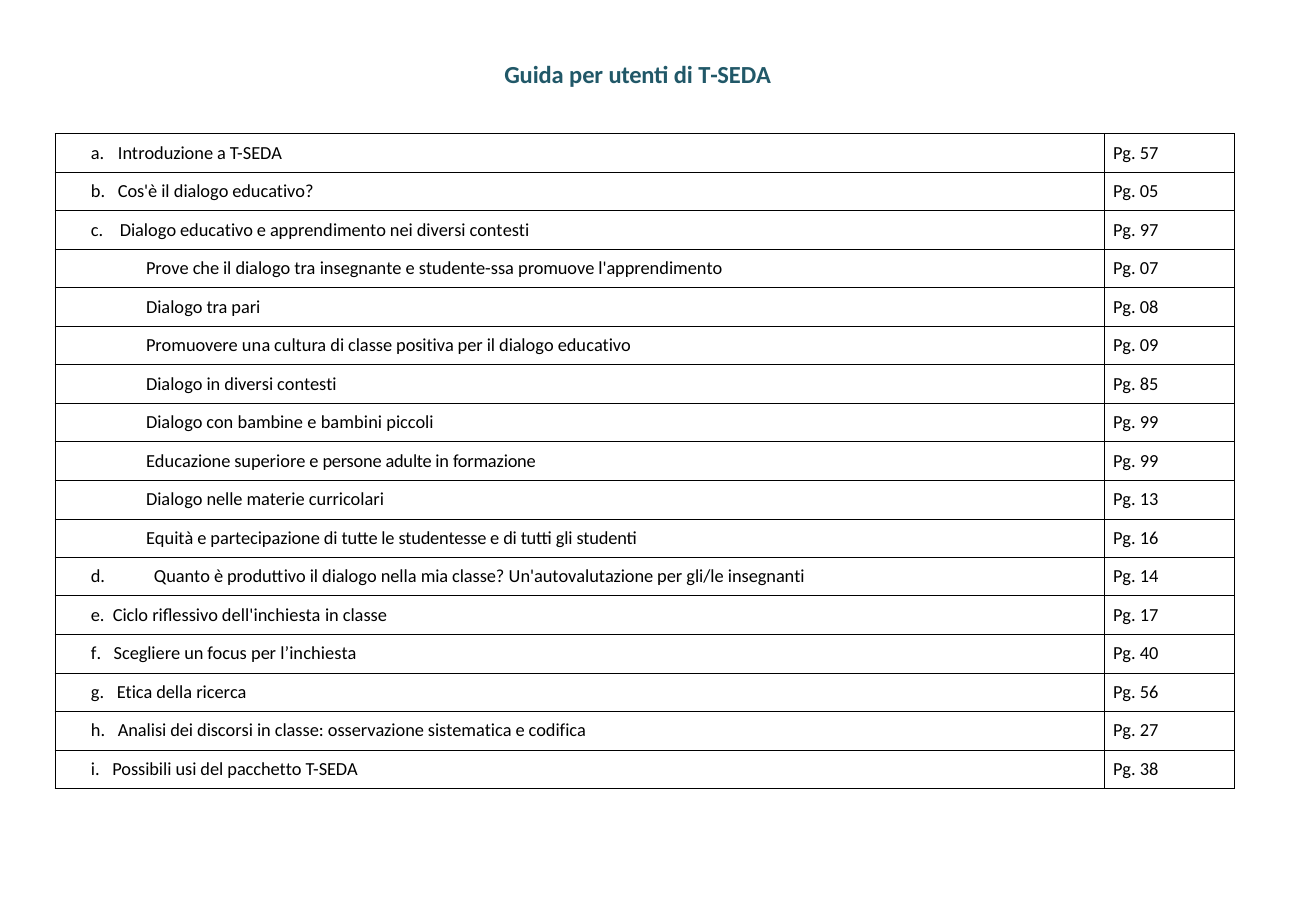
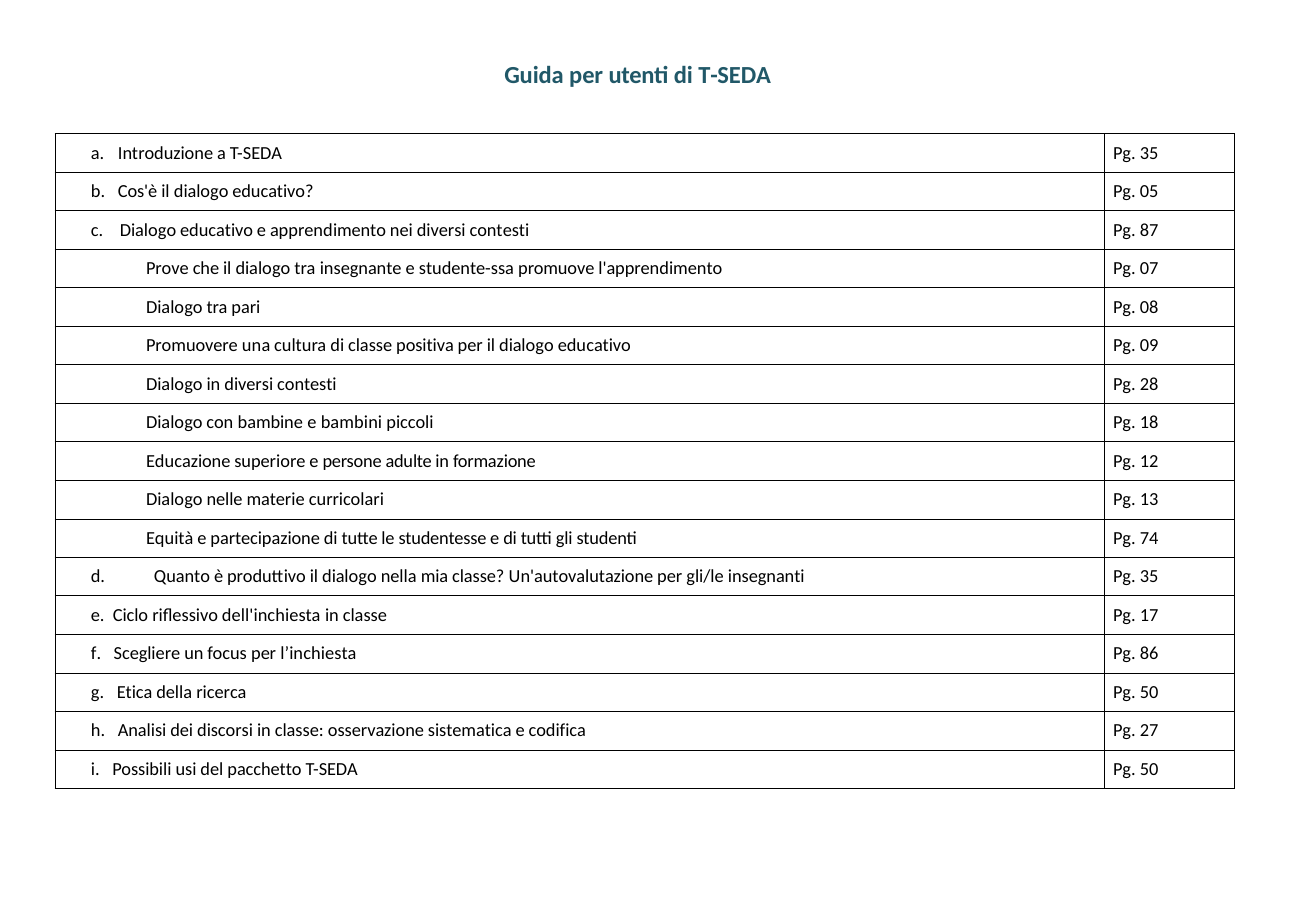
T-SEDA Pg 57: 57 -> 35 (1149, 153)
97: 97 -> 87 (1149, 230)
85: 85 -> 28 (1149, 384)
piccoli Pg 99: 99 -> 18 (1149, 423)
formazione Pg 99: 99 -> 12 (1149, 461)
16: 16 -> 74 (1149, 538)
insegnanti Pg 14: 14 -> 35 (1149, 577)
40: 40 -> 86 (1149, 654)
ricerca Pg 56: 56 -> 50 (1149, 692)
T-SEDA Pg 38: 38 -> 50 (1149, 769)
